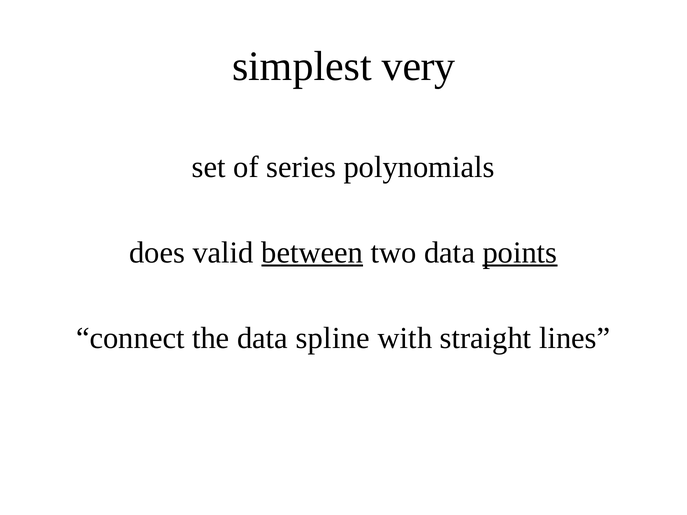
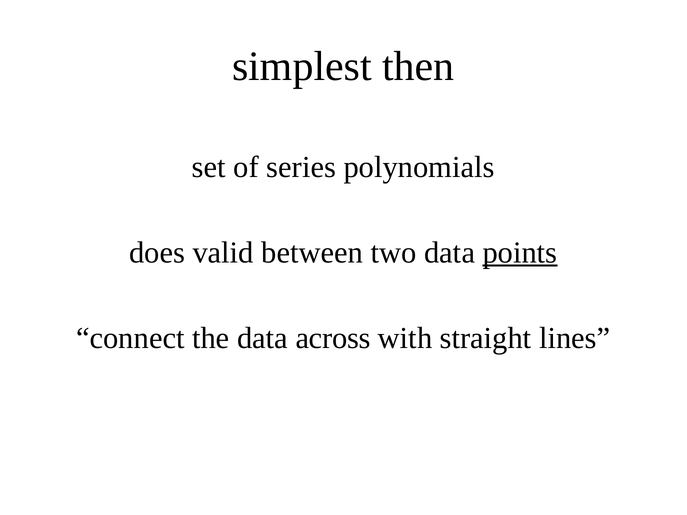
very: very -> then (418, 67)
between underline: present -> none (312, 253)
spline: spline -> across (333, 338)
